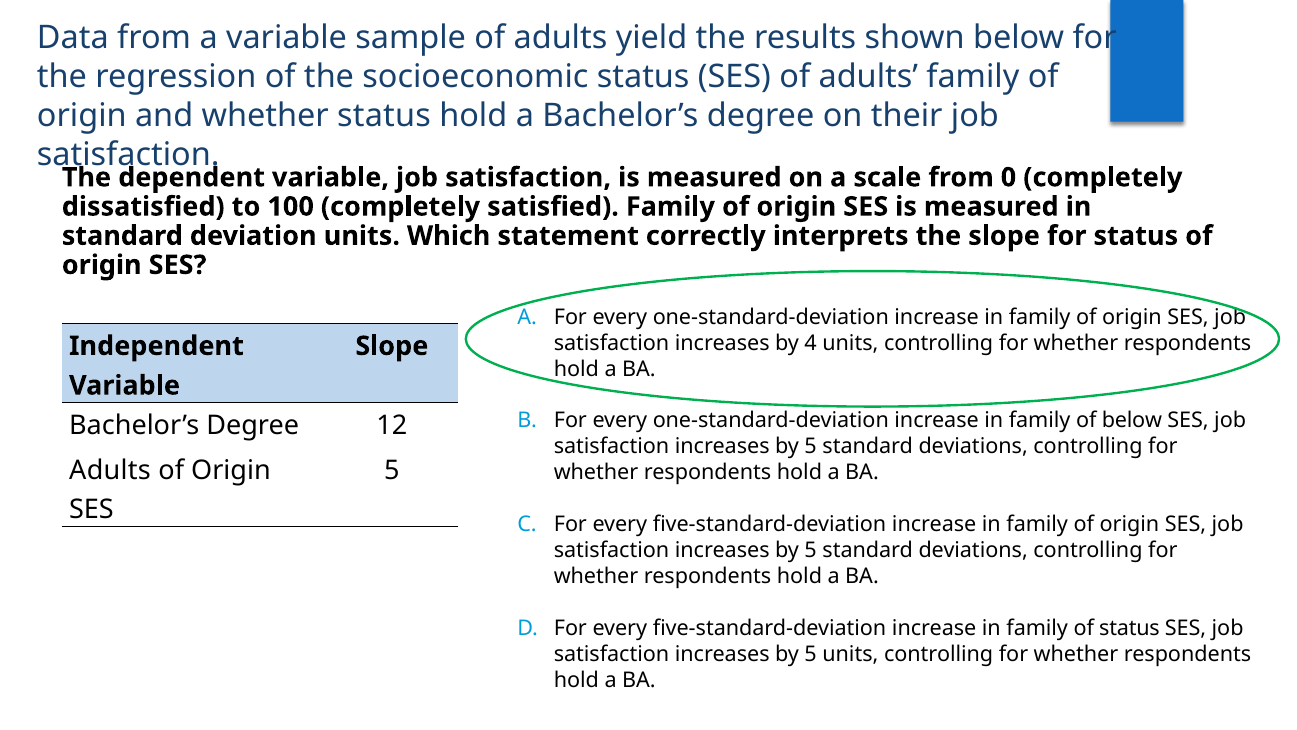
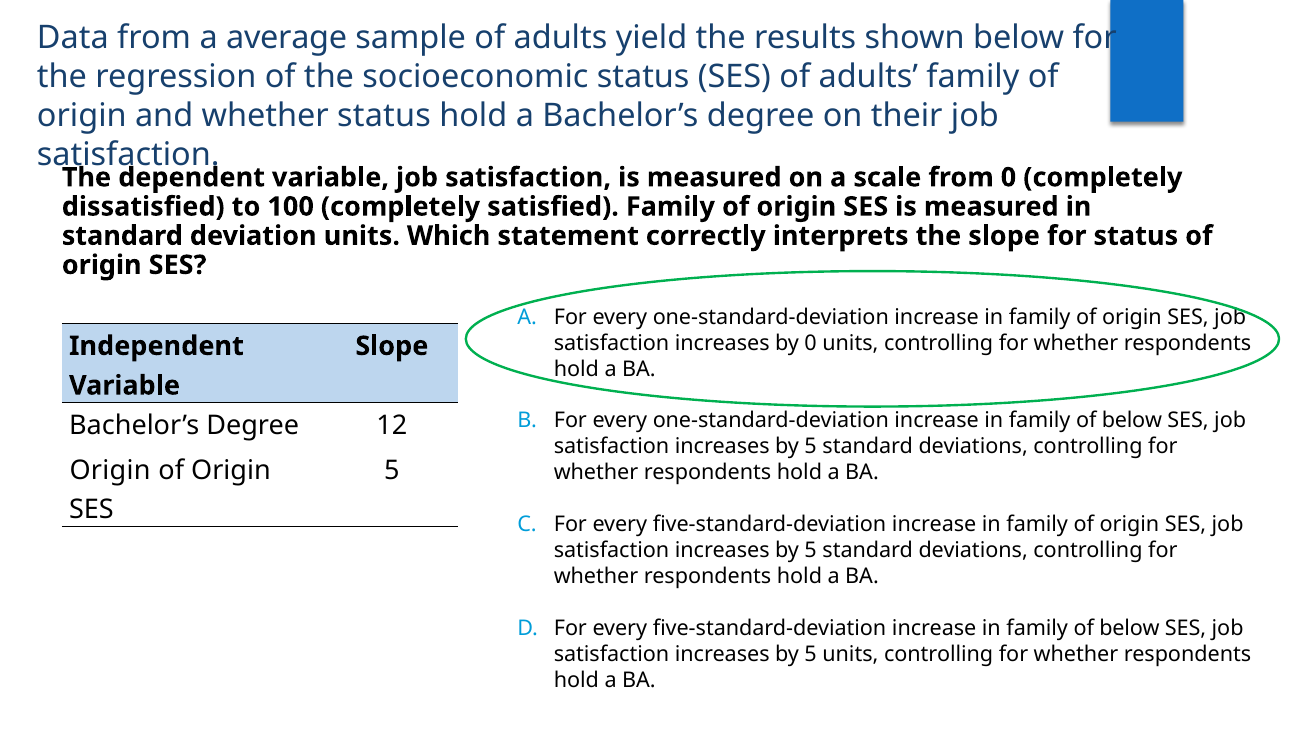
a variable: variable -> average (287, 38)
by 4: 4 -> 0 (811, 343)
Adults: Adults -> Origin (110, 470)
status: status -> below (1129, 628)
